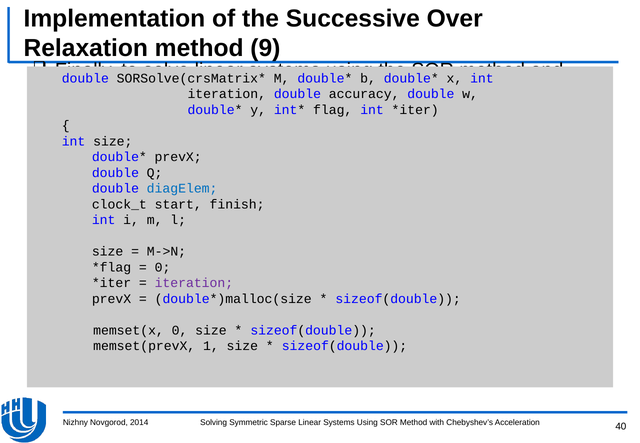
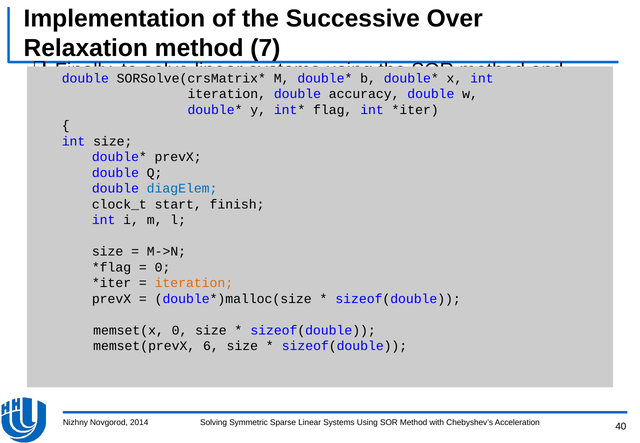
9: 9 -> 7 (265, 48)
iteration colour: purple -> orange (194, 283)
1: 1 -> 6 (211, 346)
